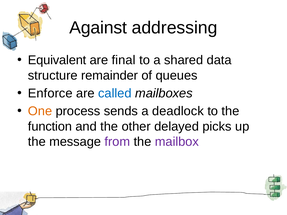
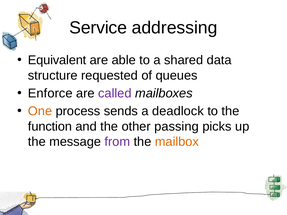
Against: Against -> Service (98, 28)
final: final -> able (124, 60)
remainder: remainder -> requested (110, 76)
called colour: blue -> purple (115, 93)
delayed: delayed -> passing (177, 127)
mailbox colour: purple -> orange (177, 142)
